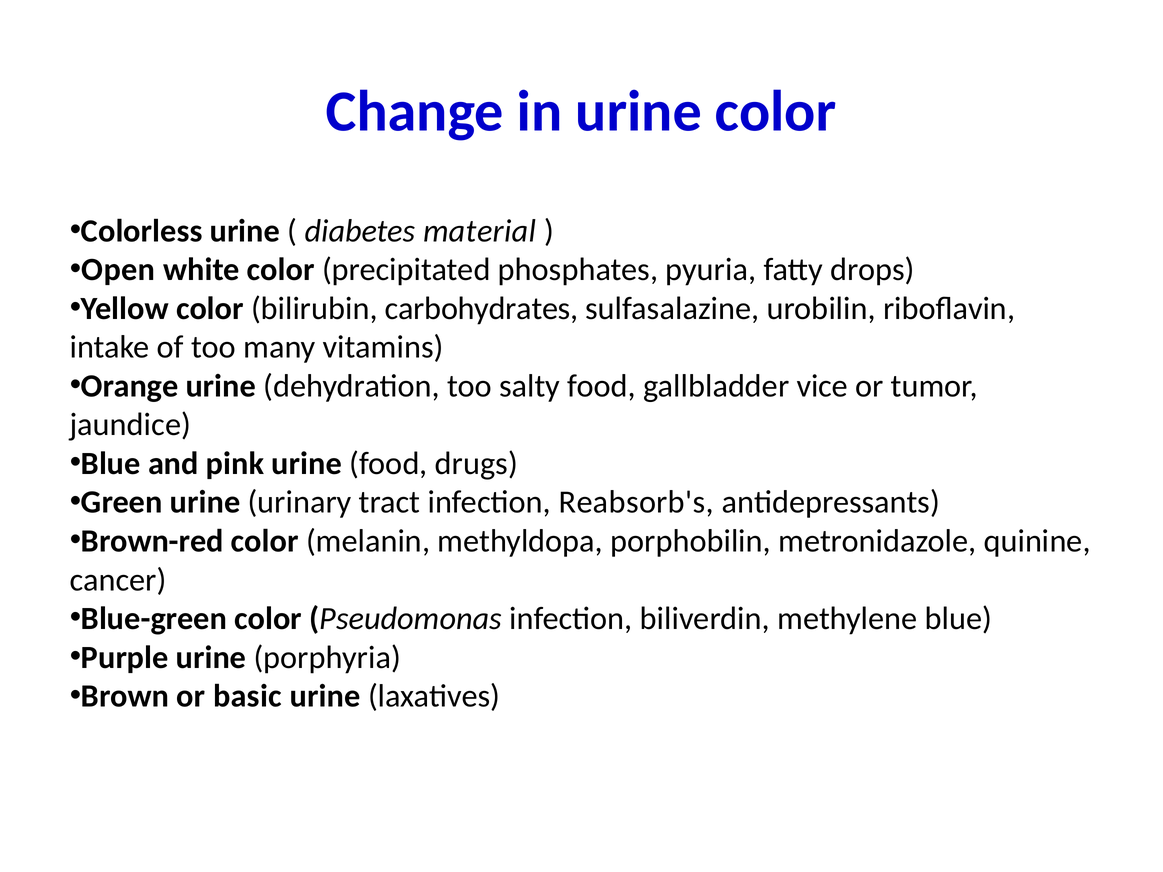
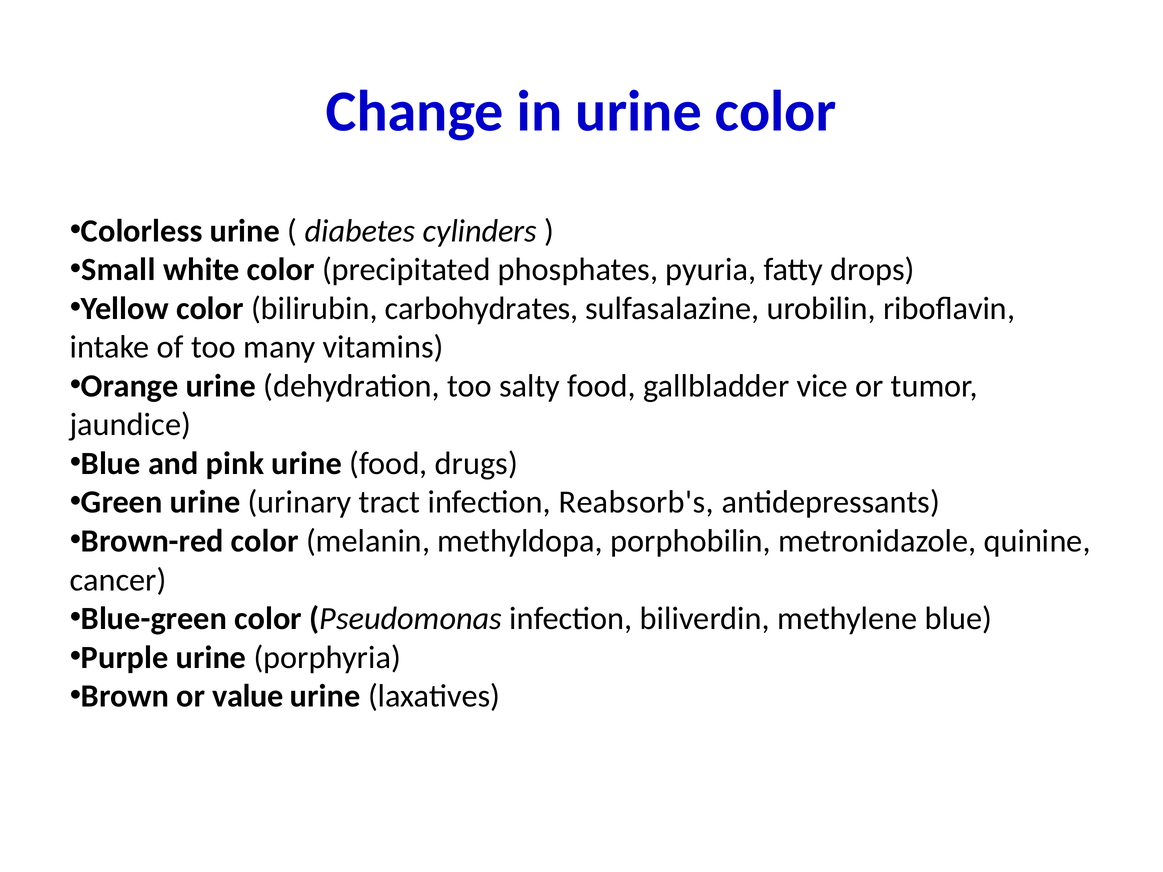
material: material -> cylinders (480, 231)
Open: Open -> Small (118, 270)
basic: basic -> value (248, 696)
